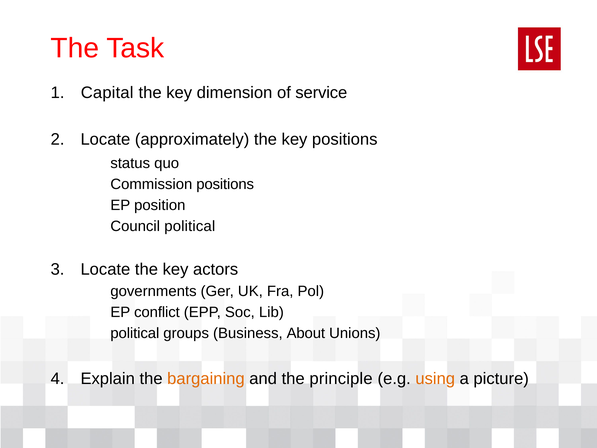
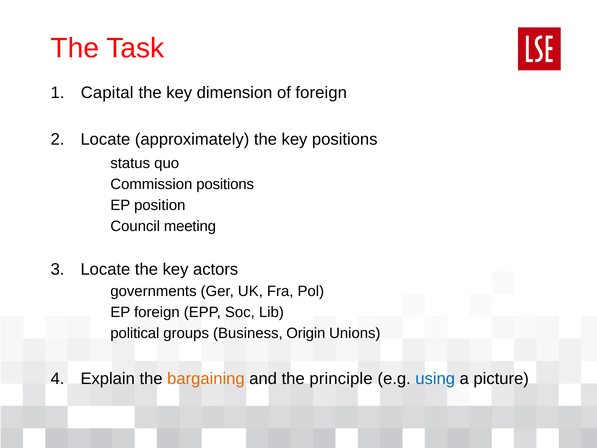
of service: service -> foreign (321, 93)
Council political: political -> meeting (190, 226)
EP conflict: conflict -> foreign (157, 312)
About: About -> Origin (306, 333)
using colour: orange -> blue (435, 379)
